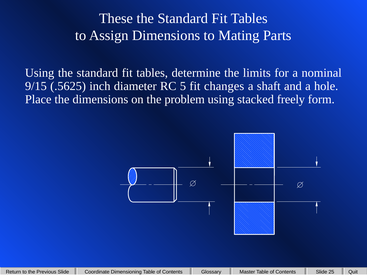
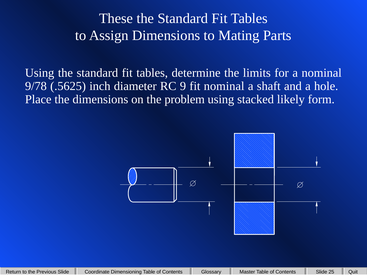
9/15: 9/15 -> 9/78 (36, 86)
5: 5 -> 9 (183, 86)
fit changes: changes -> nominal (224, 86)
freely: freely -> likely (291, 99)
